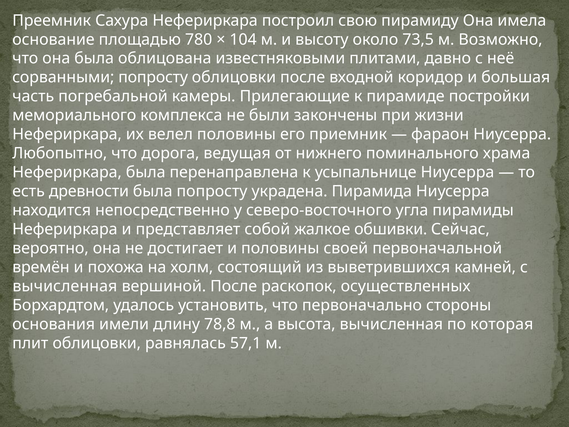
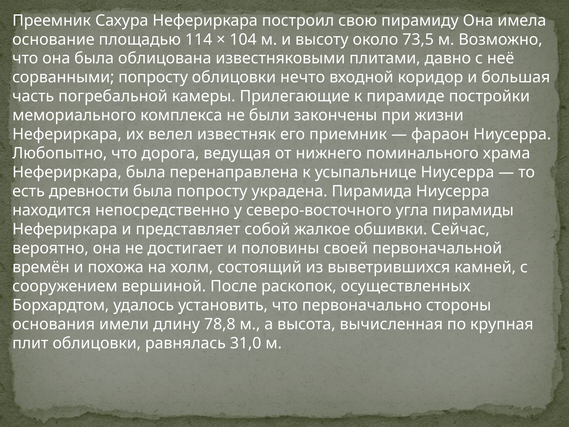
780: 780 -> 114 (199, 39)
облицовки после: после -> нечто (303, 77)
велел половины: половины -> известняк (236, 134)
вычисленная: вычисленная -> сооружением (65, 286)
которая: которая -> крупная (502, 324)
57,1: 57,1 -> 31,0 (246, 343)
